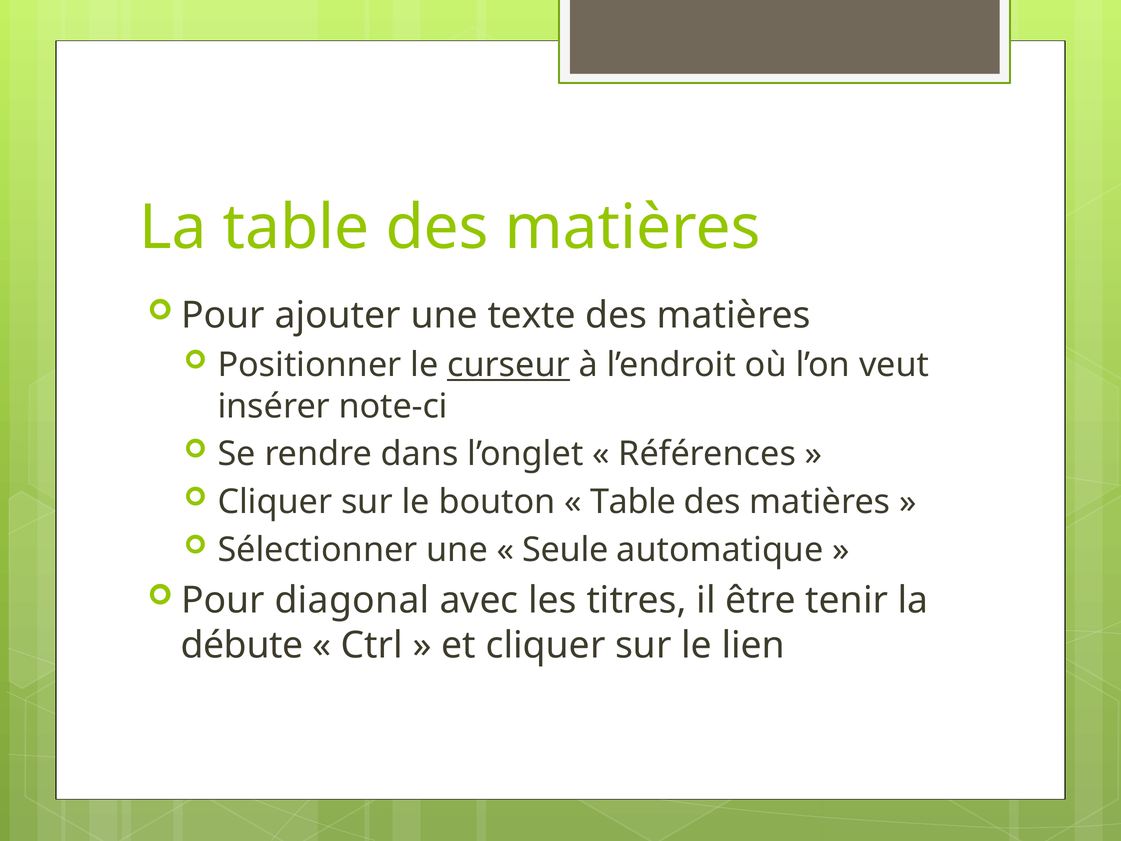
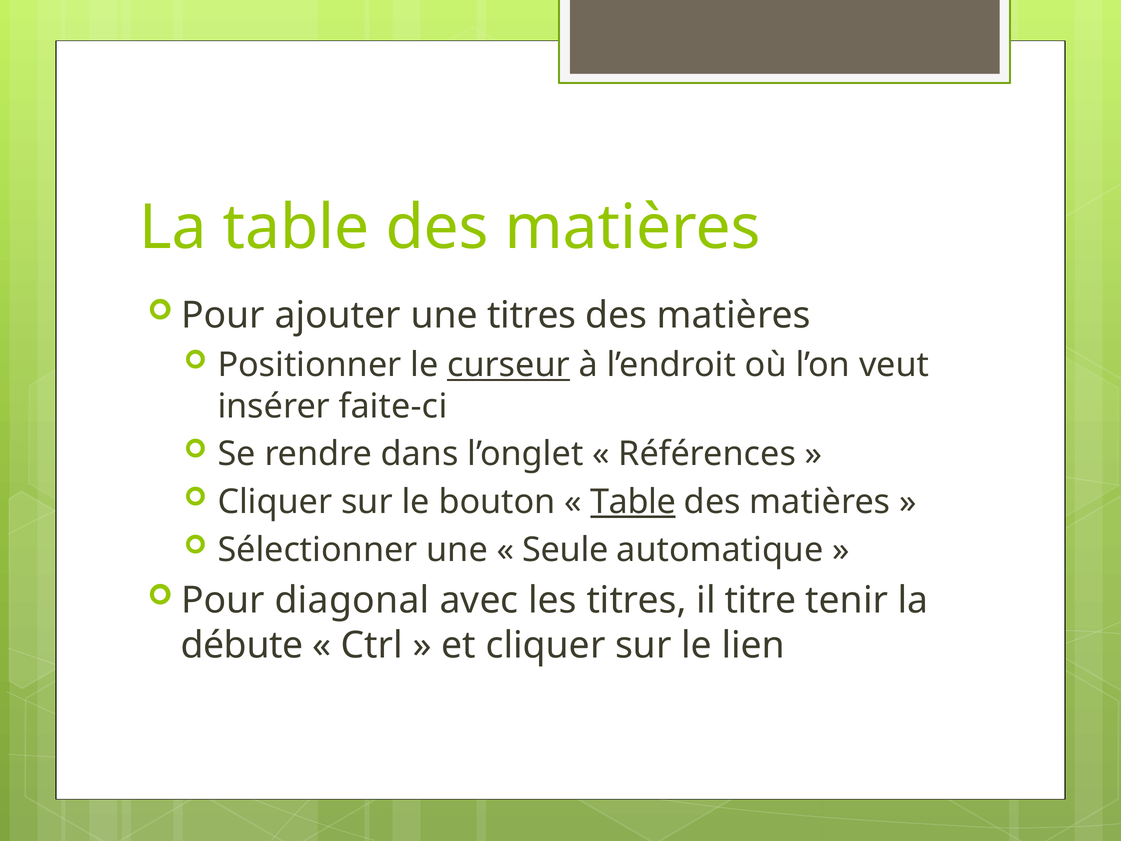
une texte: texte -> titres (532, 316)
note-ci: note-ci -> faite-ci (393, 406)
Table underline: none -> present (633, 502)
être: être -> titre (761, 600)
